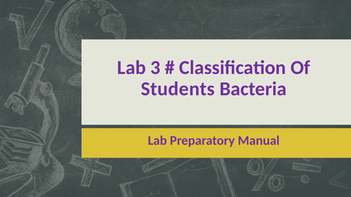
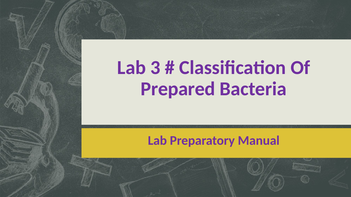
Students: Students -> Prepared (178, 89)
